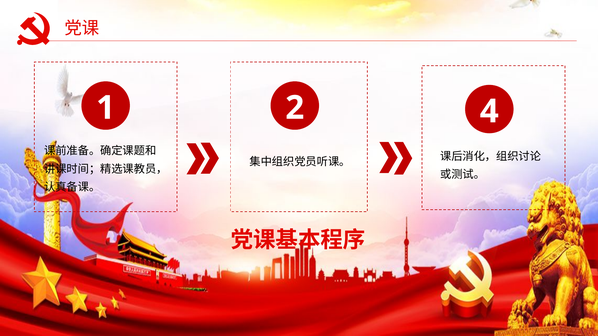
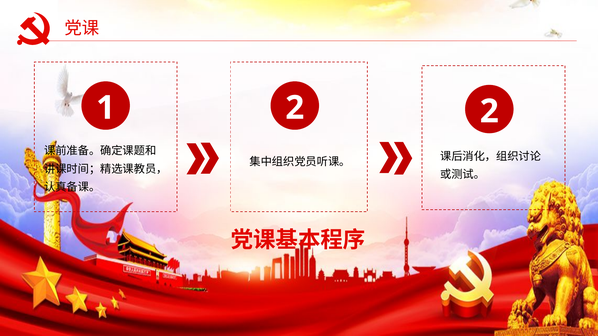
2 4: 4 -> 2 (489, 111)
